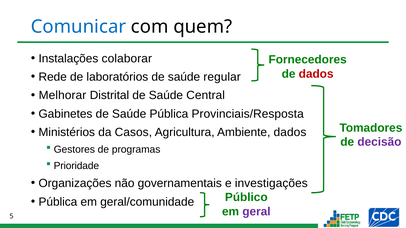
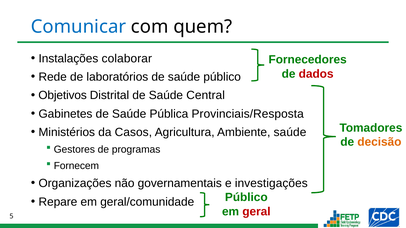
saúde regular: regular -> público (222, 77)
Melhorar: Melhorar -> Objetivos (63, 96)
Ambiente dados: dados -> saúde (290, 132)
decisão colour: purple -> orange (379, 142)
Prioridade: Prioridade -> Fornecem (76, 166)
Pública: Pública -> Repare (58, 202)
geral colour: purple -> red (256, 212)
